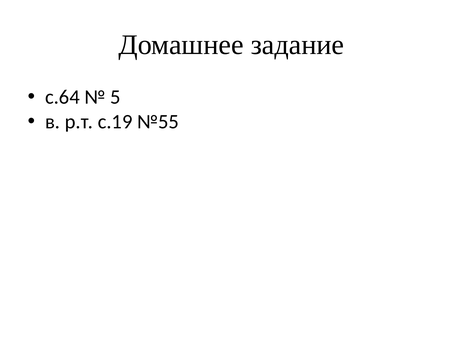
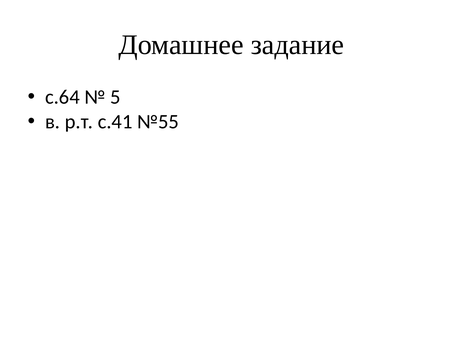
с.19: с.19 -> с.41 (115, 122)
